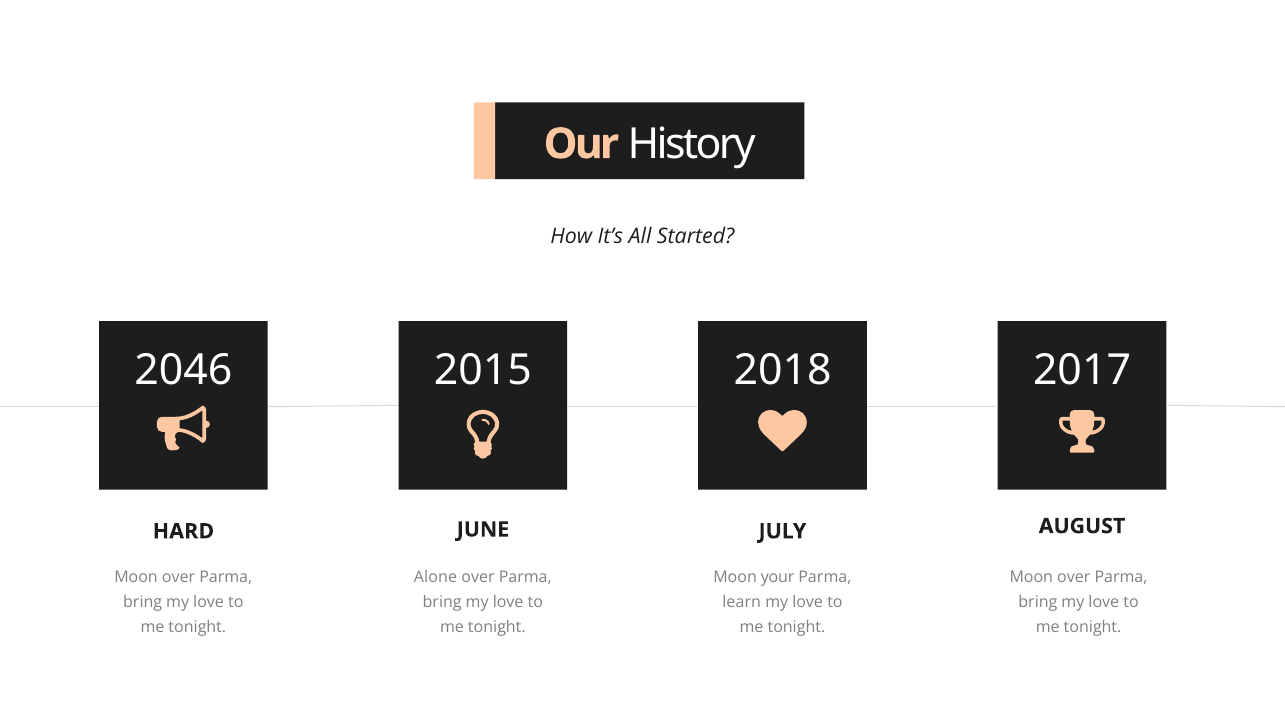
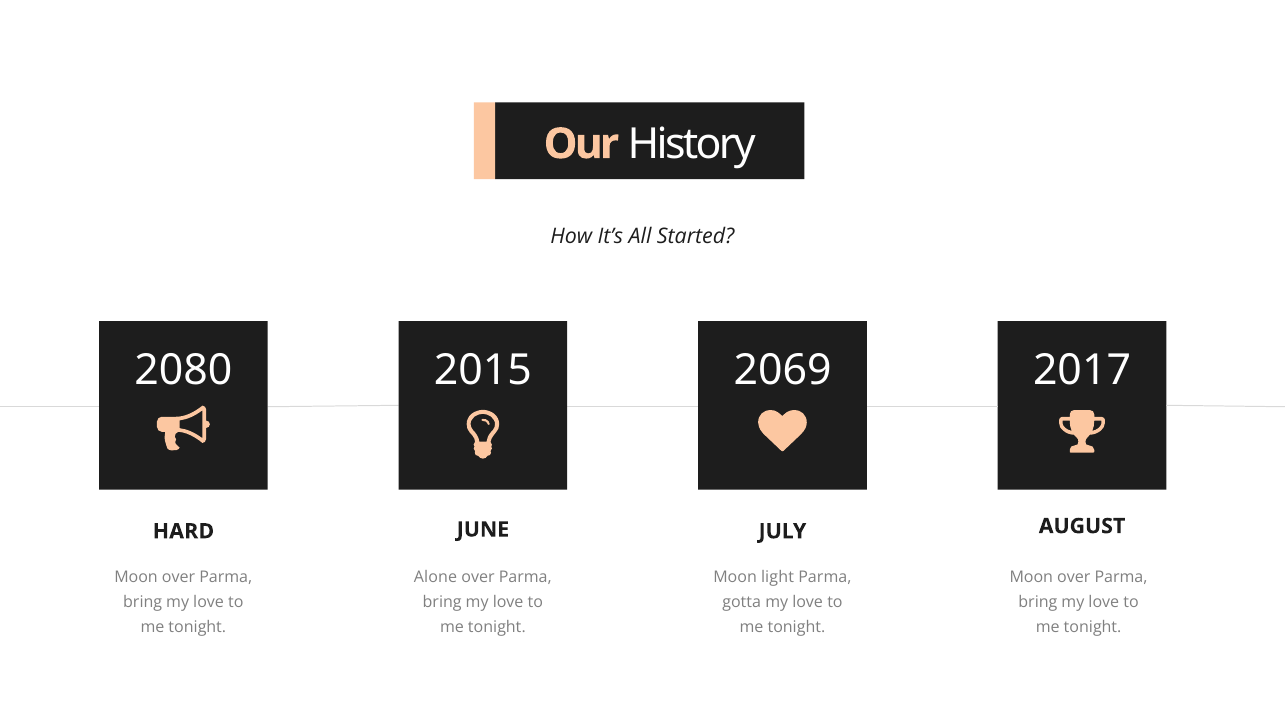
2046: 2046 -> 2080 (183, 370)
2018: 2018 -> 2069 (783, 370)
your: your -> light (777, 577)
learn: learn -> gotta (742, 602)
